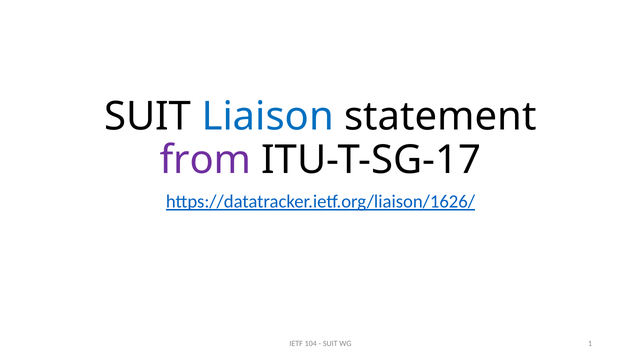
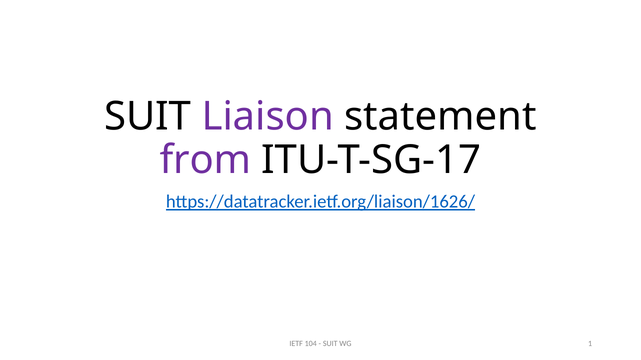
Liaison colour: blue -> purple (268, 117)
